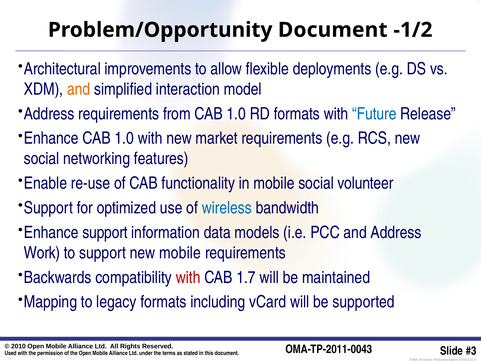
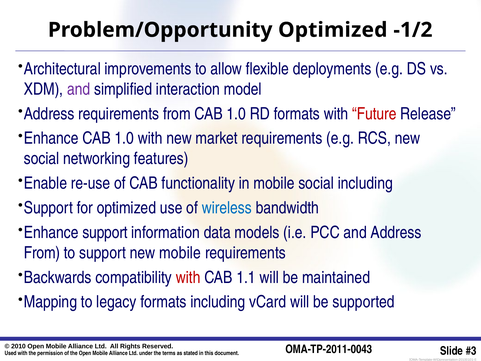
Problem/Opportunity Document: Document -> Optimized (333, 30)
and colour: orange -> purple (79, 89)
Future colour: blue -> red (374, 114)
social volunteer: volunteer -> including (365, 183)
Work: Work -> From (42, 253)
1.7: 1.7 -> 1.1 (246, 277)
